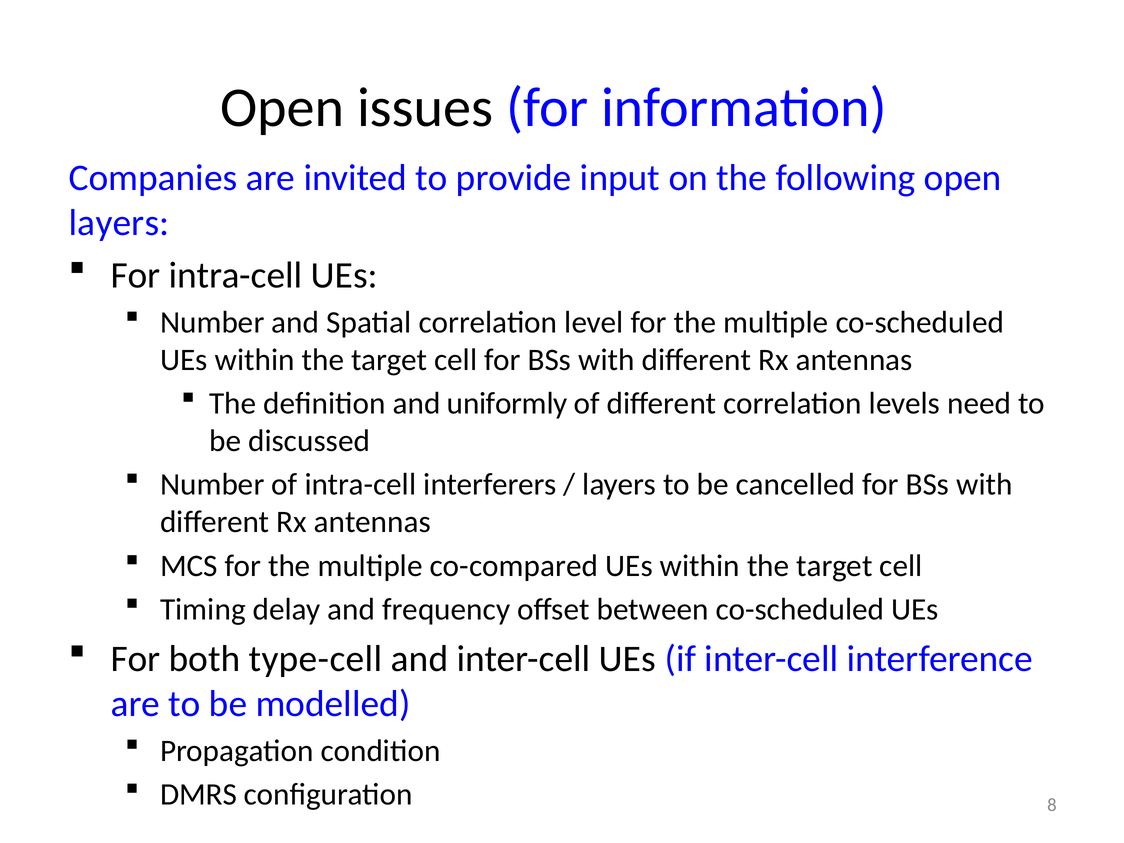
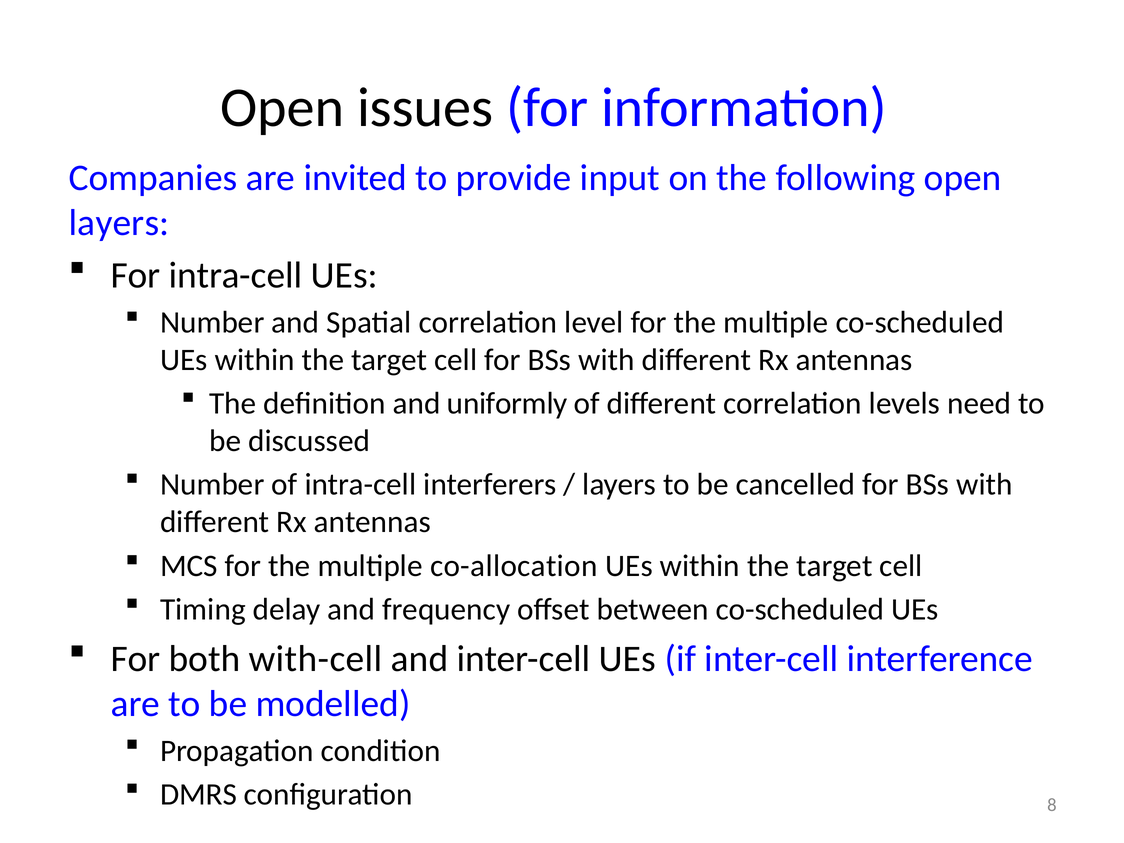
co-compared: co-compared -> co-allocation (514, 566)
type-cell: type-cell -> with-cell (316, 659)
